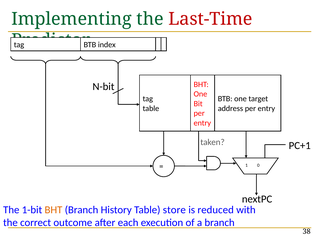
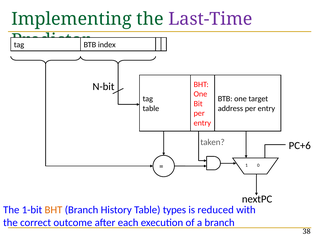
Last-Time colour: red -> purple (210, 19)
PC+1: PC+1 -> PC+6 (300, 146)
store: store -> types (174, 210)
